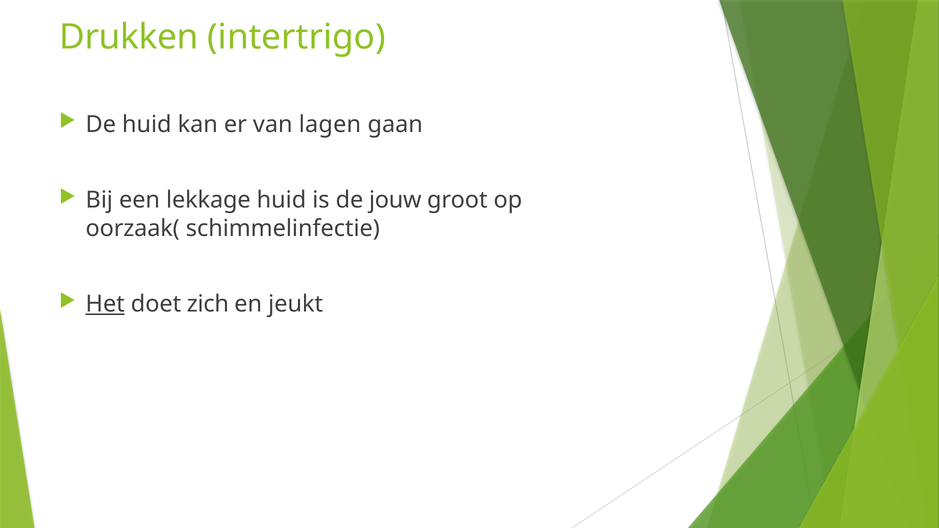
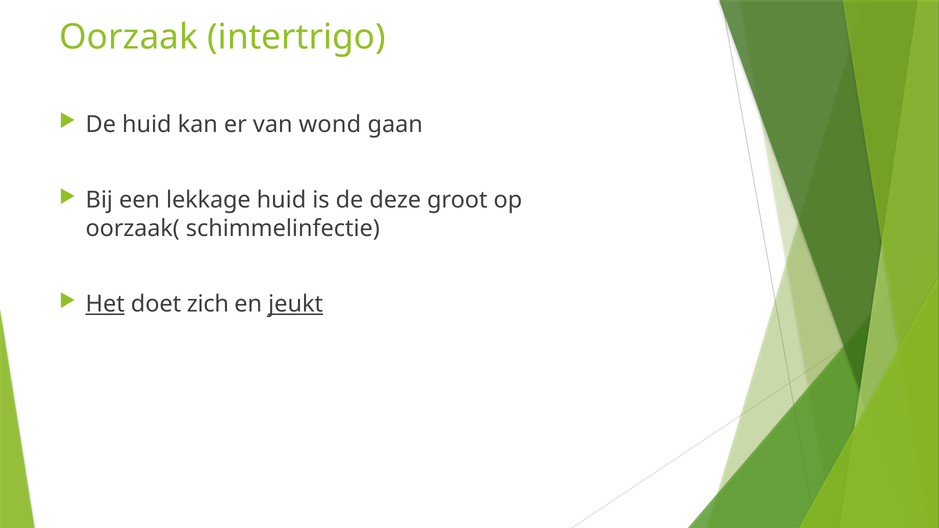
Drukken: Drukken -> Oorzaak (129, 37)
lagen: lagen -> wond (330, 124)
jouw: jouw -> deze (395, 200)
jeukt underline: none -> present (296, 304)
